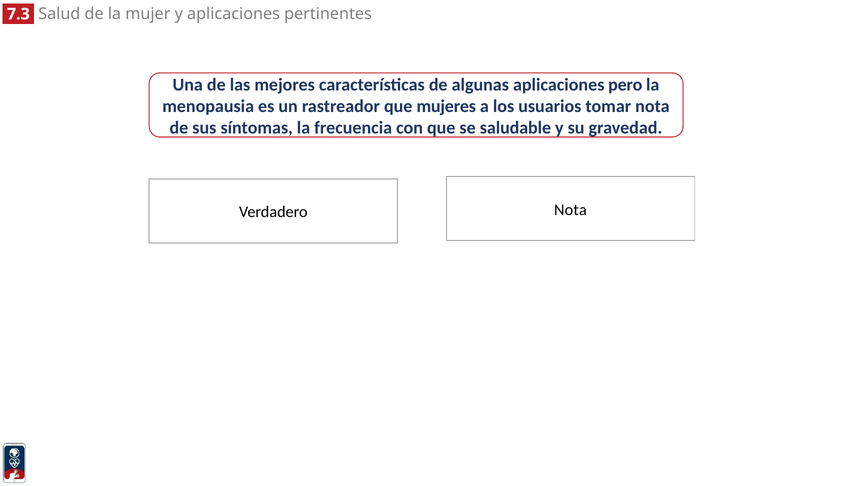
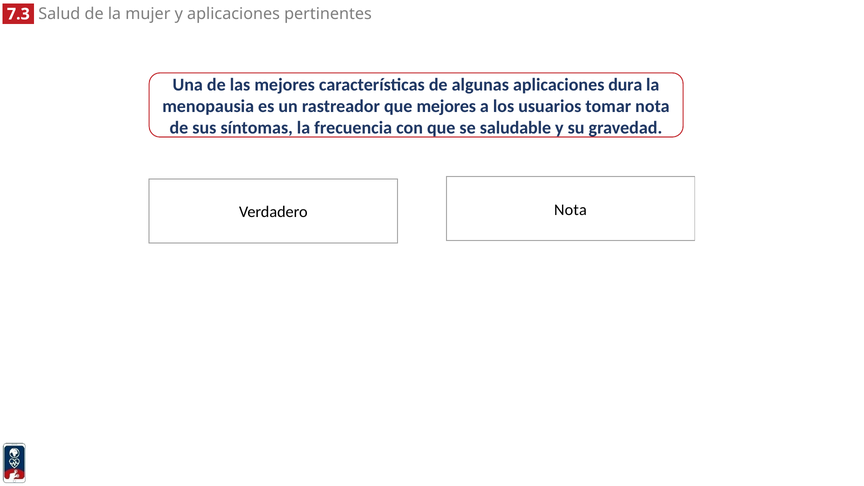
pero: pero -> dura (625, 85)
que mujeres: mujeres -> mejores (446, 106)
